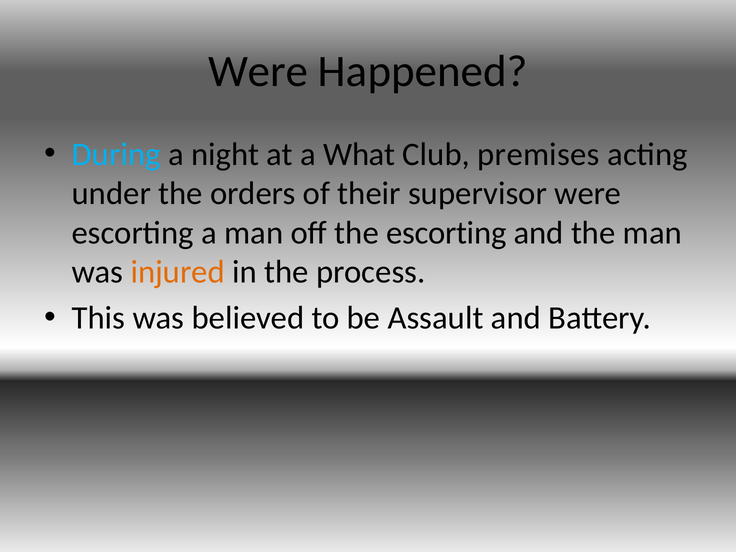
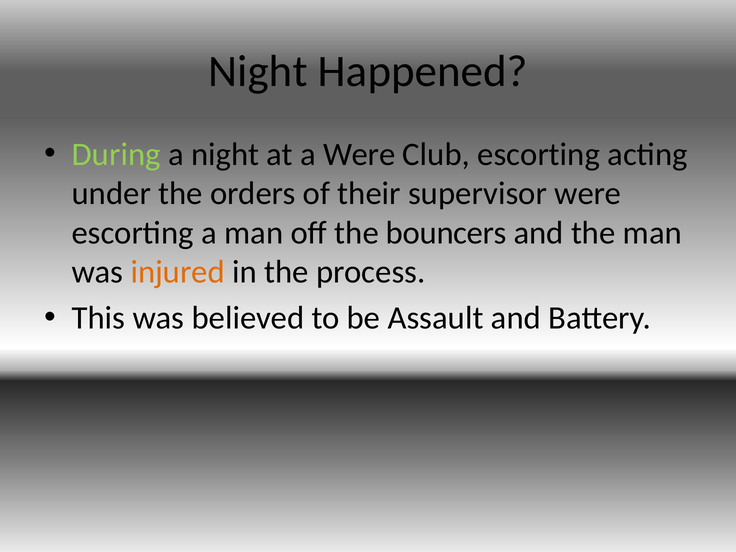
Were: Were -> Night (258, 71)
During colour: light blue -> light green (116, 154)
a What: What -> Were (359, 154)
Club premises: premises -> escorting (539, 154)
the escorting: escorting -> bouncers (446, 233)
